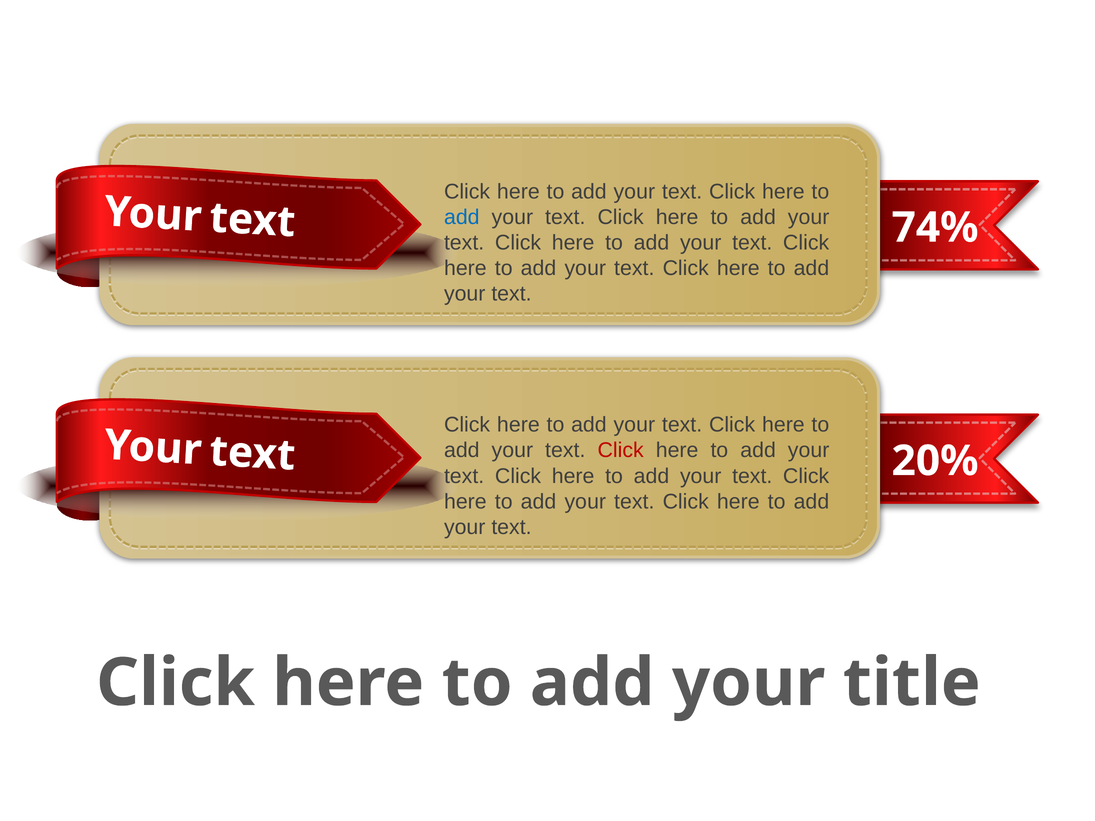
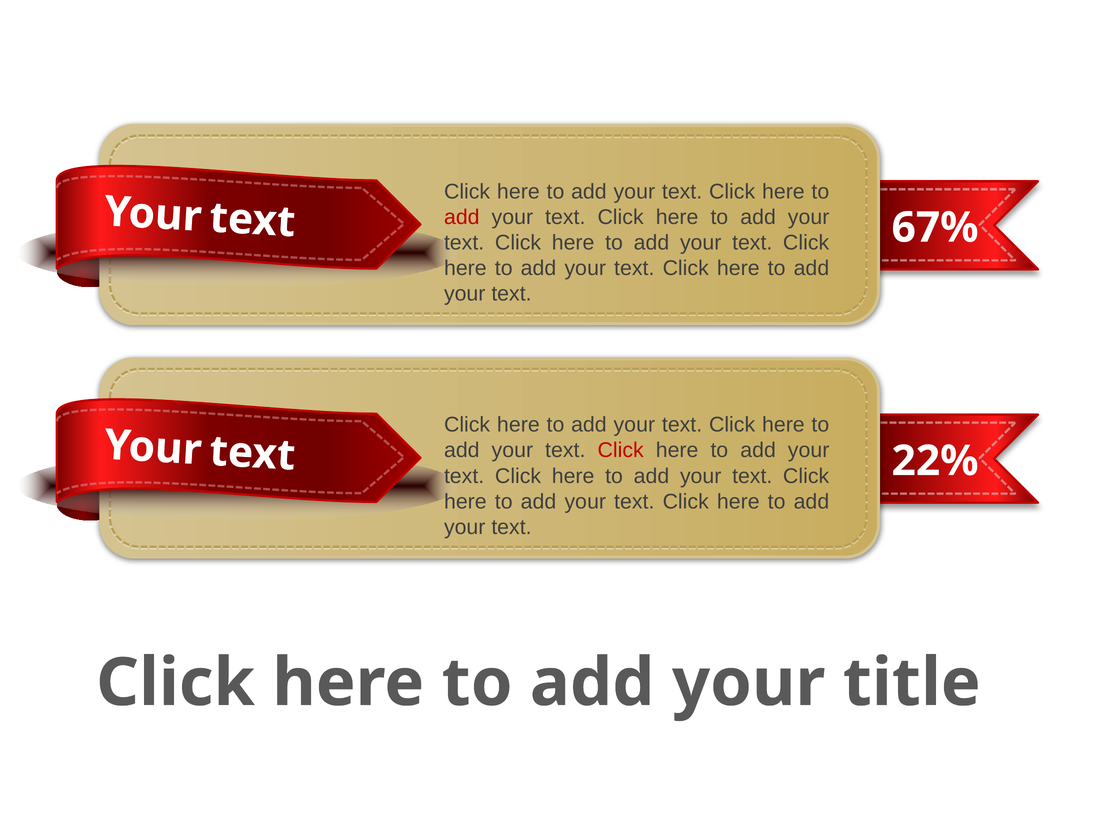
add colour: blue -> red (462, 217)
74%: 74% -> 67% (935, 228)
20%: 20% -> 22% (935, 461)
